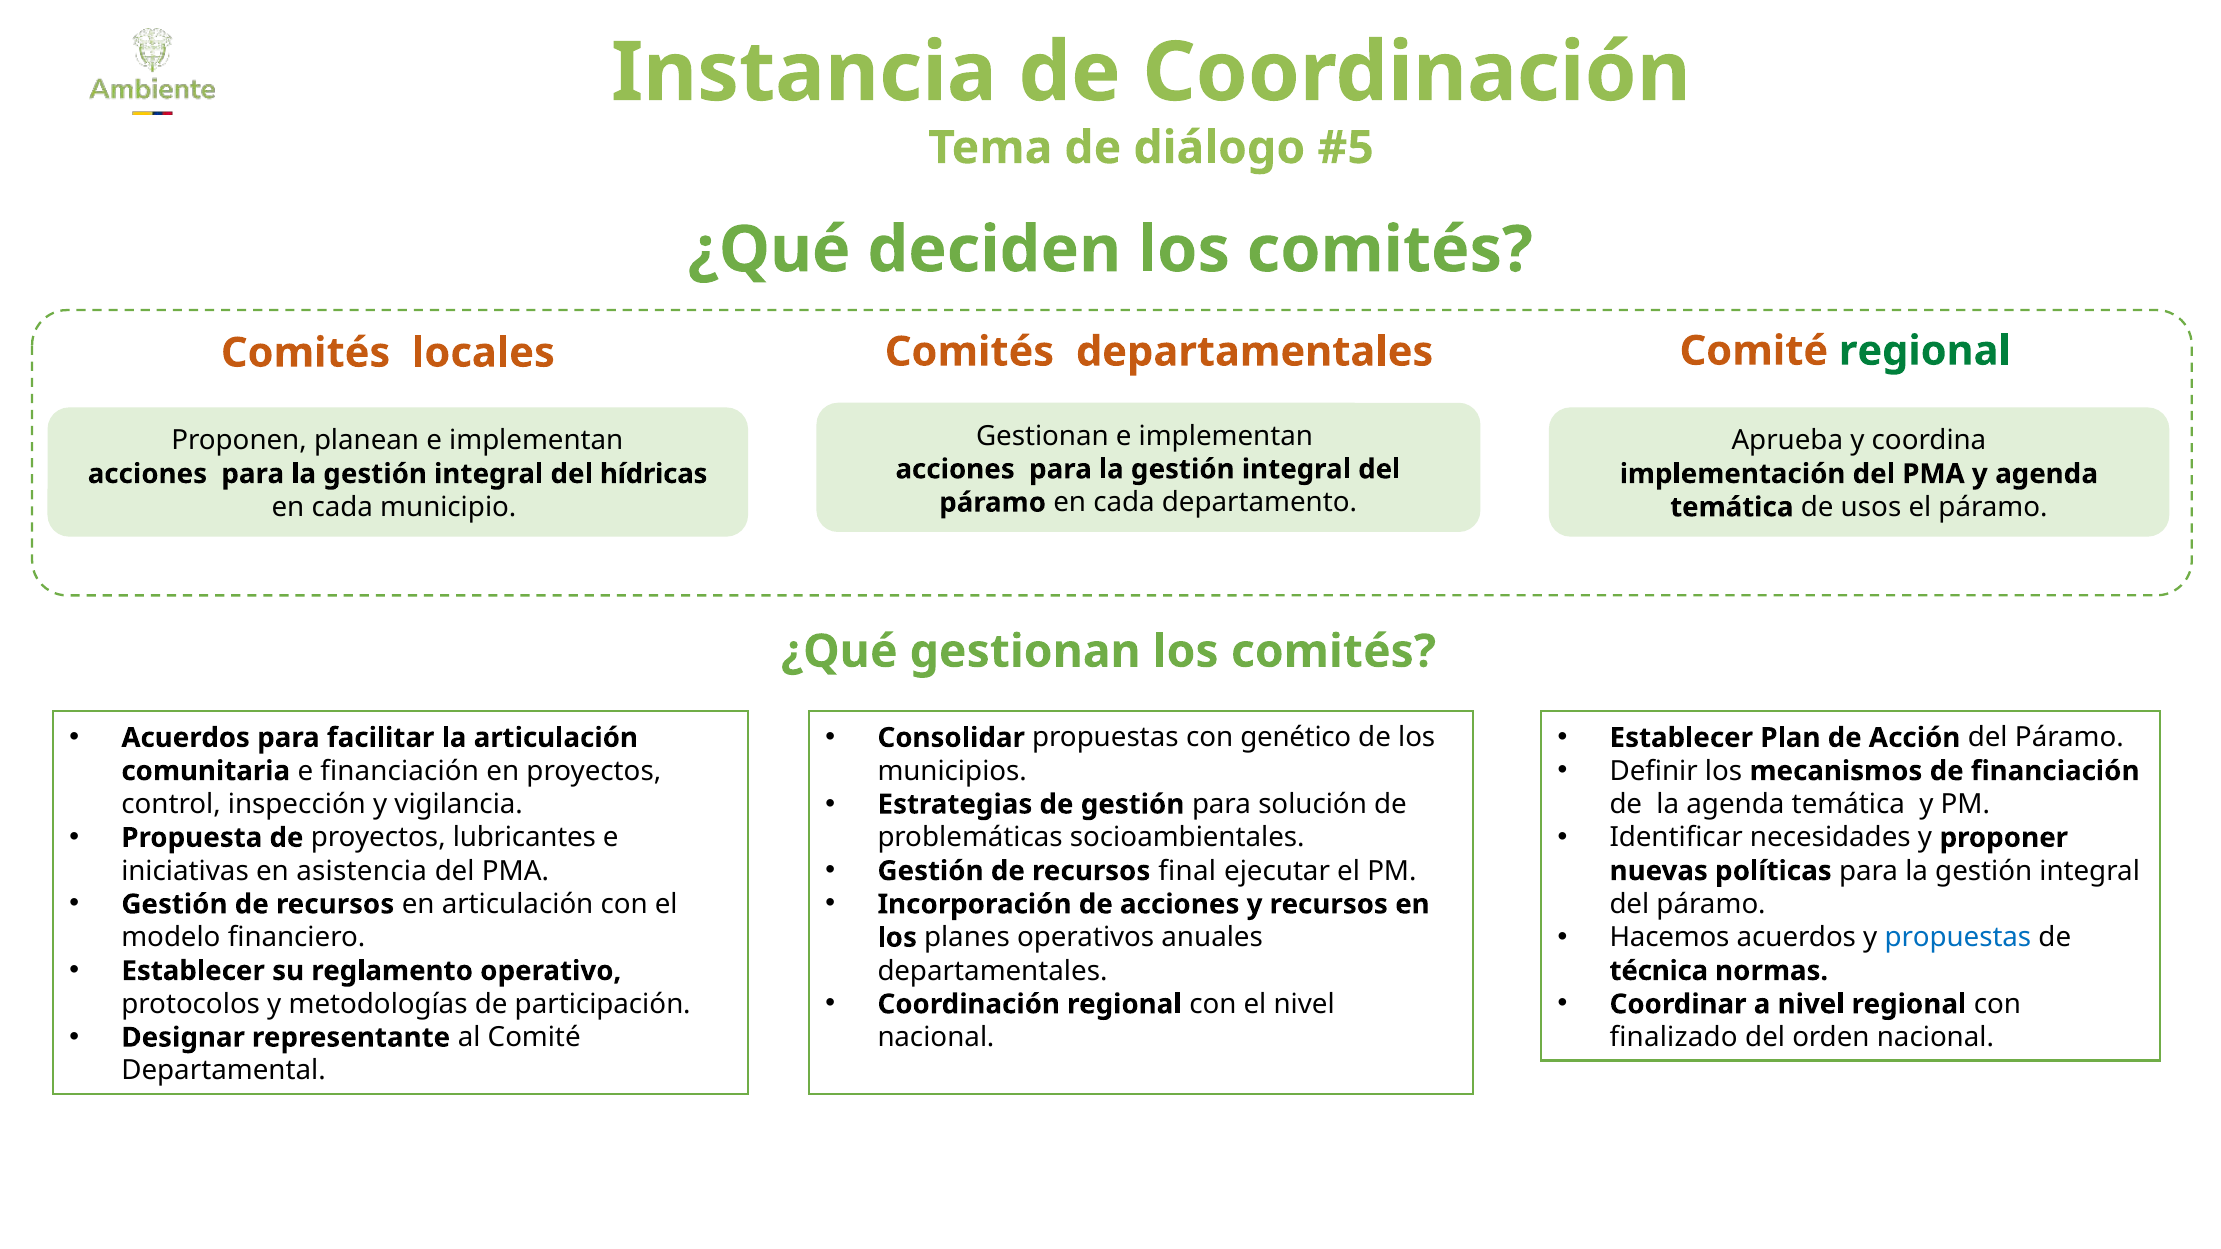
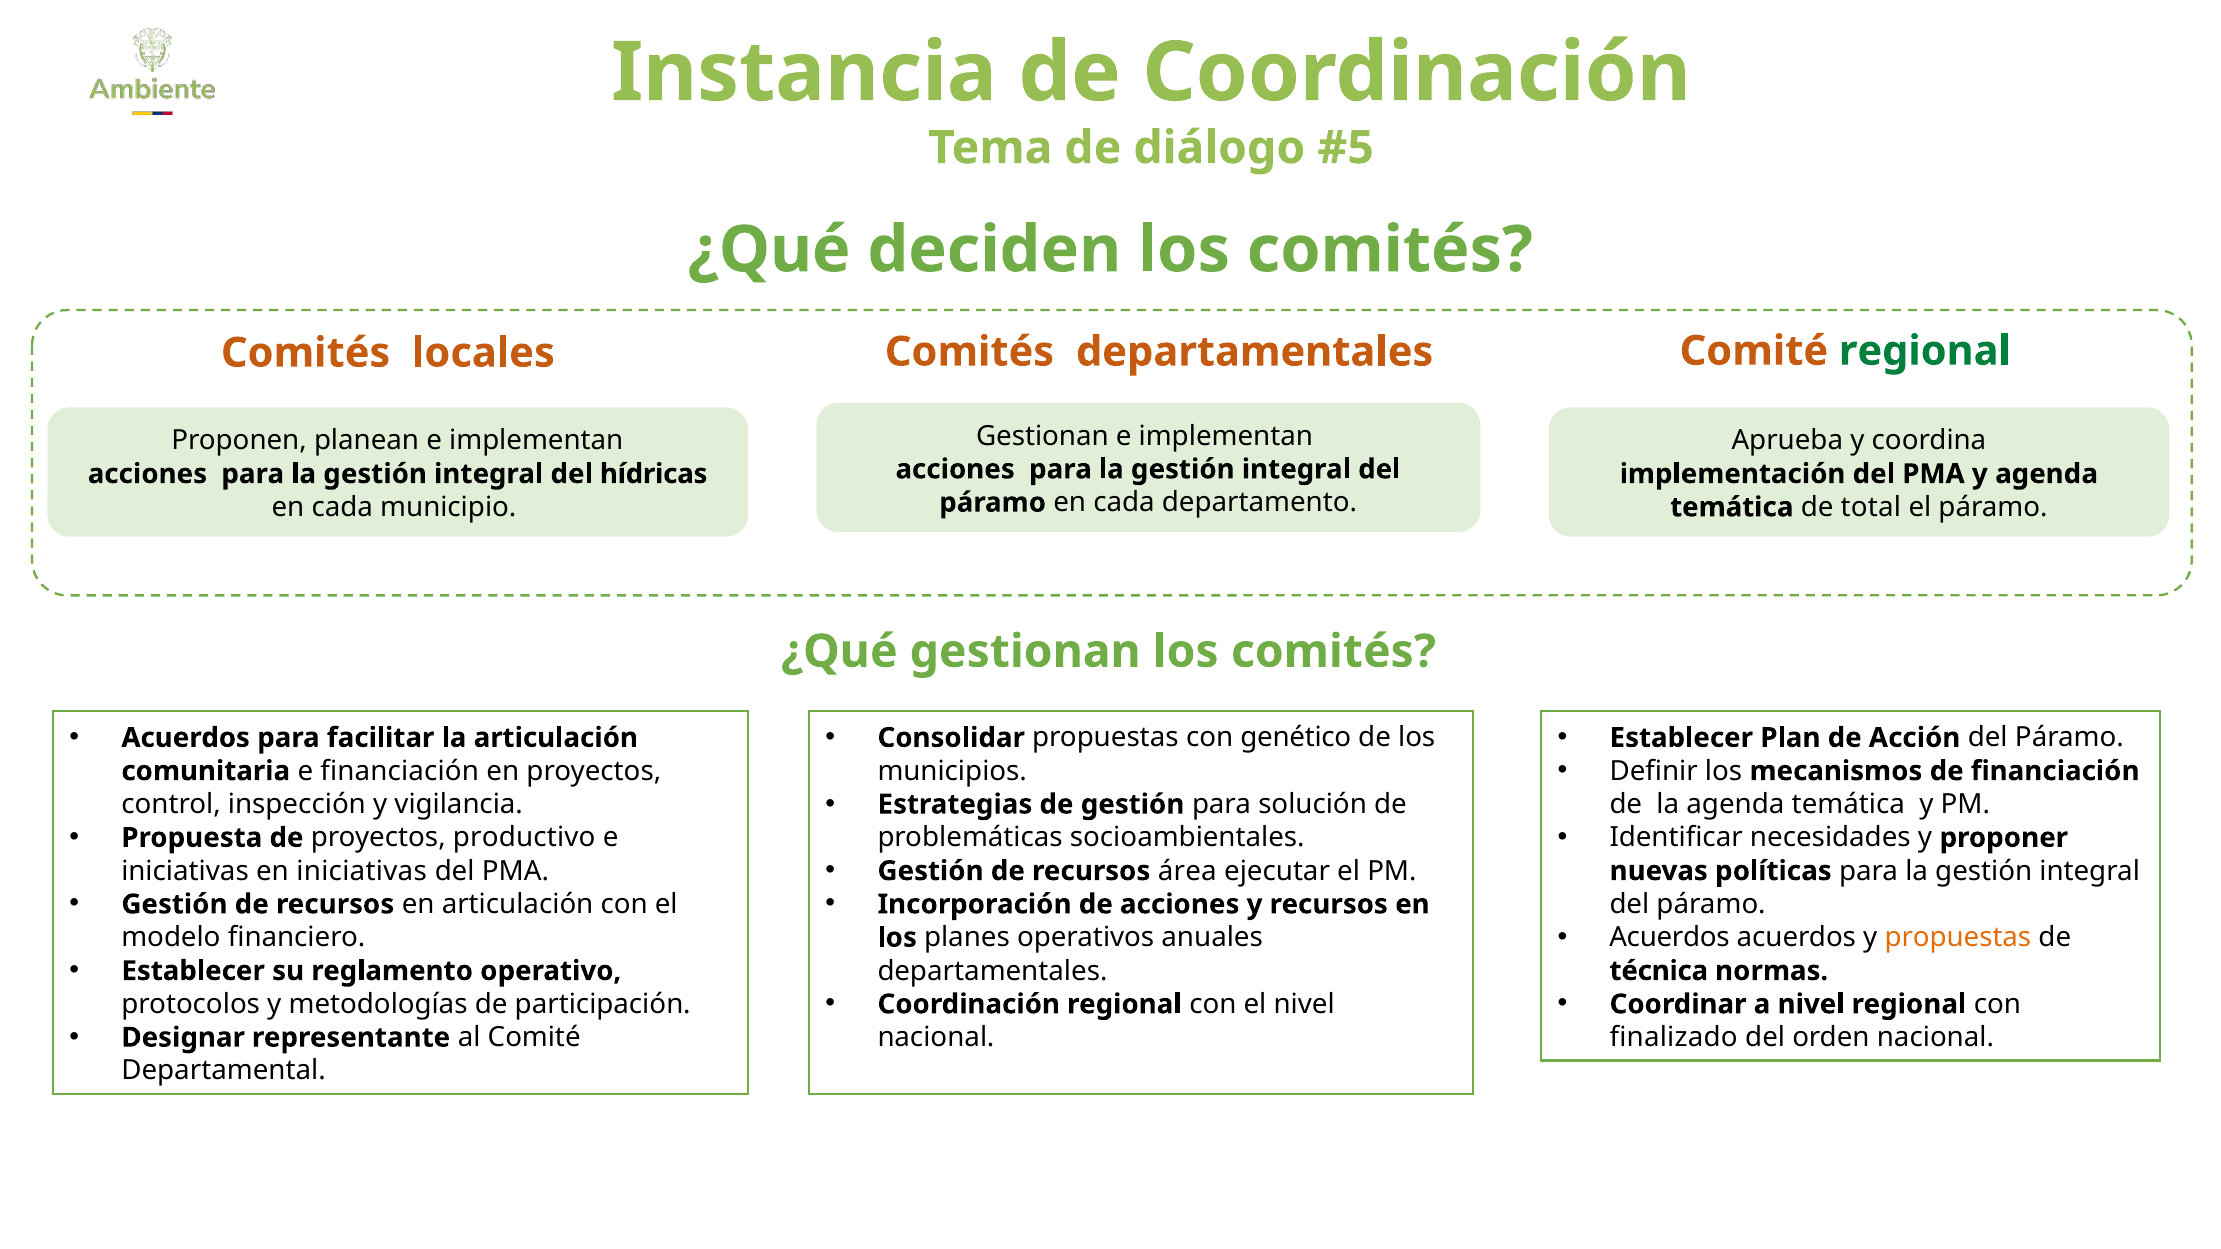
usos: usos -> total (1871, 507)
lubricantes: lubricantes -> productivo (524, 838)
final: final -> área (1187, 871)
en asistencia: asistencia -> iniciativas (362, 871)
Hacemos: Hacemos -> Acuerdos (1670, 938)
propuestas colour: blue -> orange (1958, 938)
